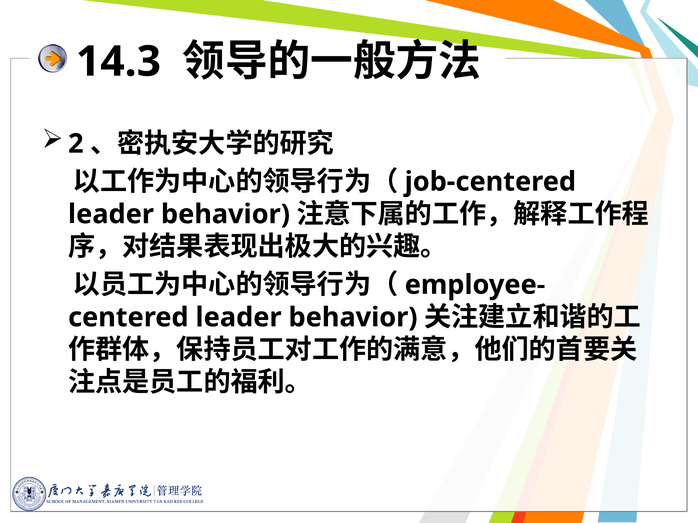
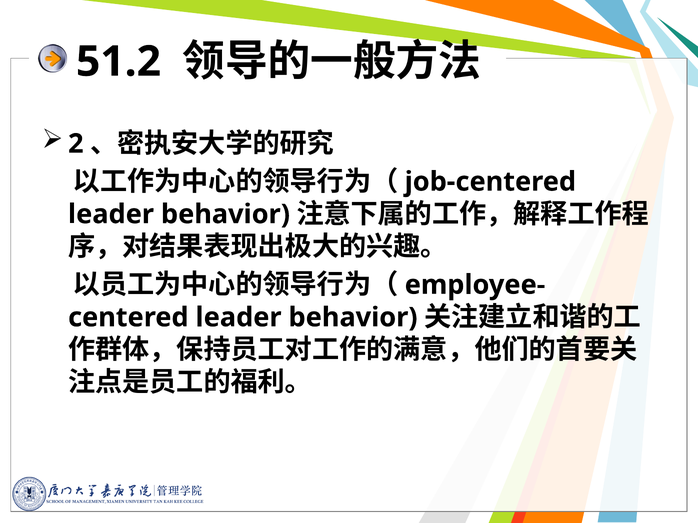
14.3: 14.3 -> 51.2 (118, 62)
